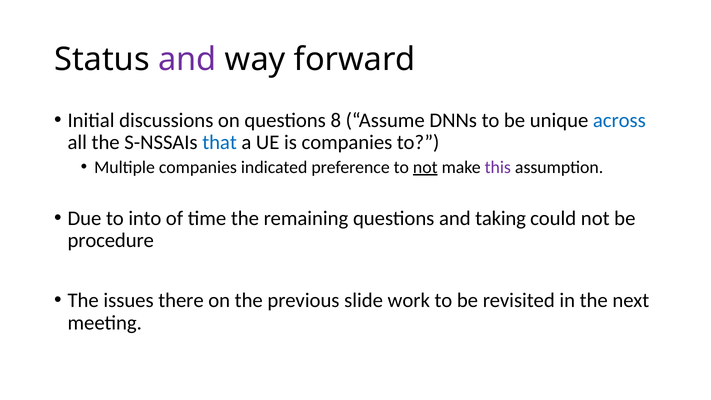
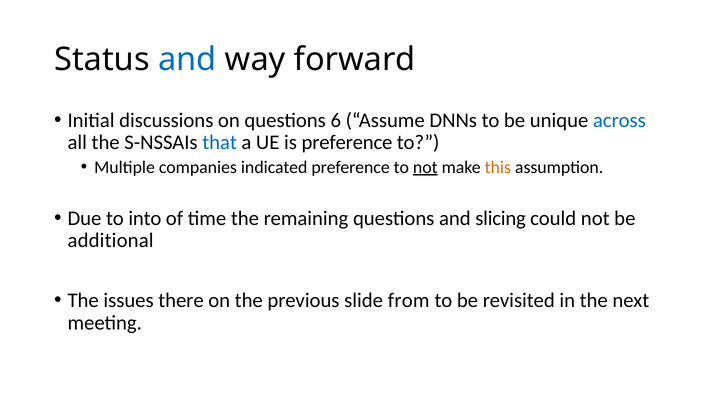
and colour: purple -> blue (187, 60)
8: 8 -> 6 (336, 120)
is companies: companies -> preference (347, 143)
this colour: purple -> orange (498, 167)
taking: taking -> slicing (501, 218)
procedure: procedure -> additional (111, 241)
work: work -> from (409, 300)
